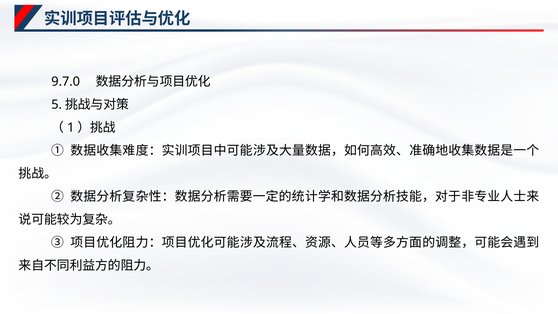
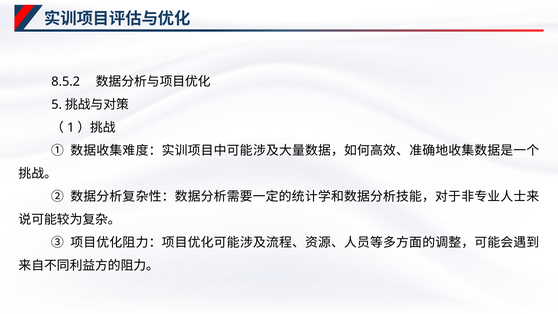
9.7.0: 9.7.0 -> 8.5.2 (66, 81)
